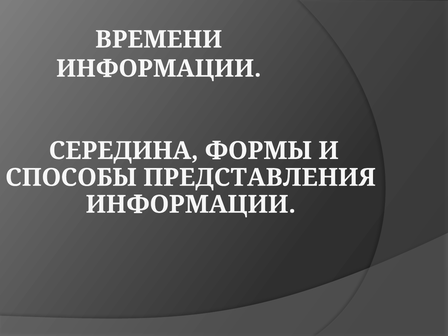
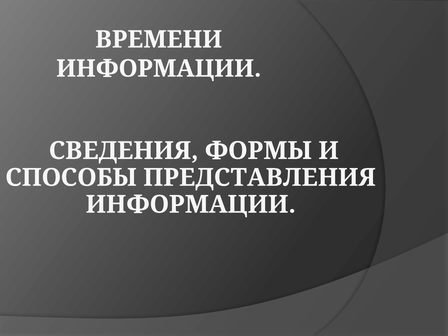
СЕРЕДИНА: СЕРЕДИНА -> СВЕДЕНИЯ (124, 151)
